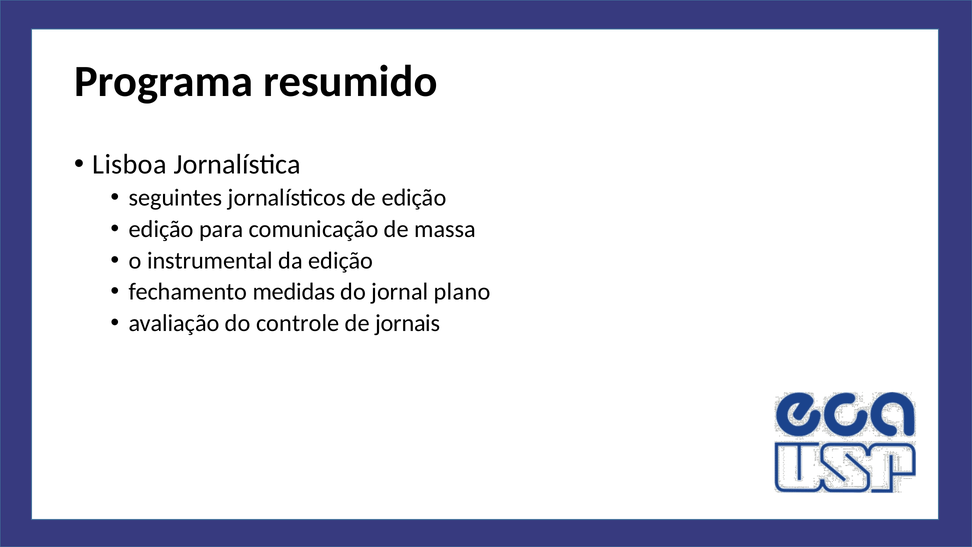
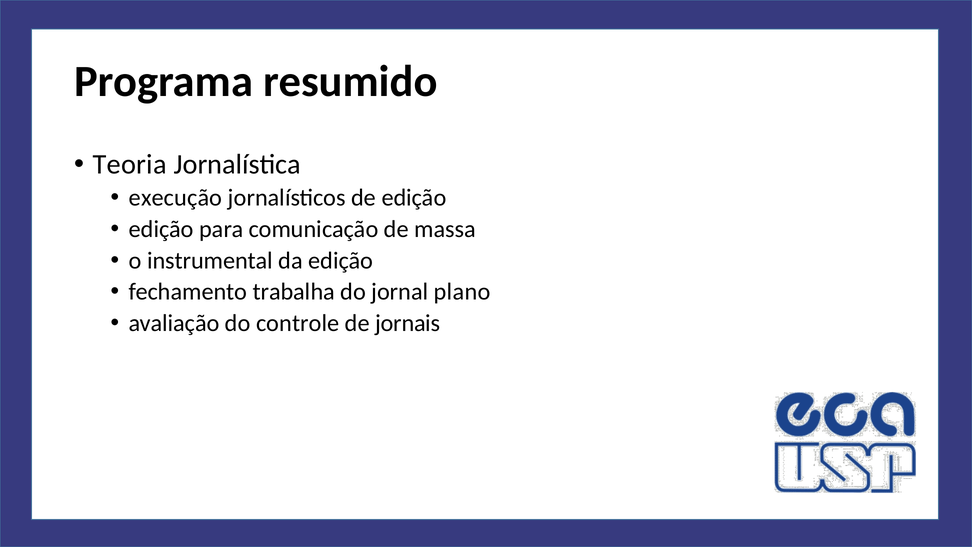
Lisboa: Lisboa -> Teoria (130, 164)
seguintes: seguintes -> execução (176, 198)
medidas: medidas -> trabalha (294, 292)
